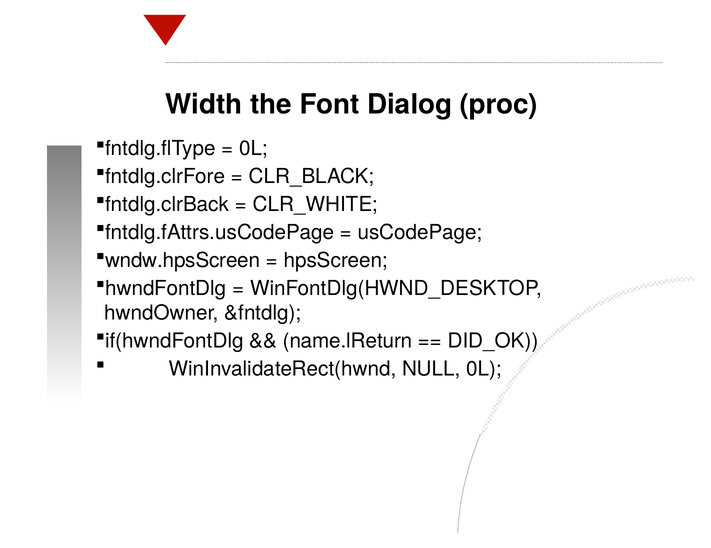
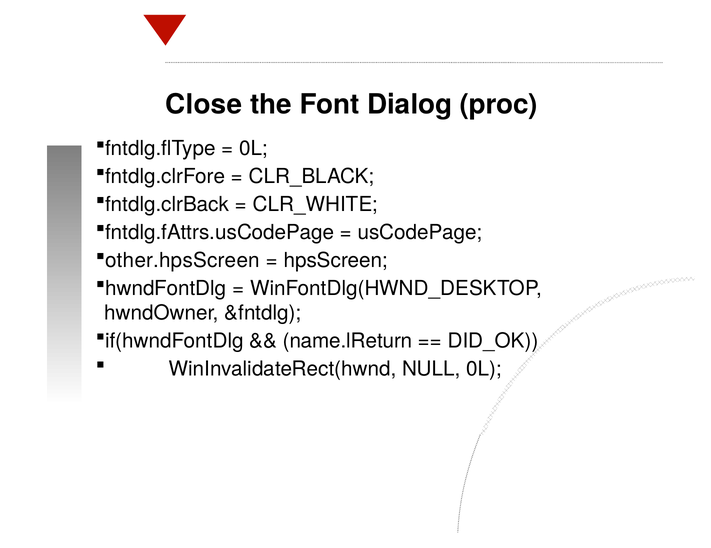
Width: Width -> Close (204, 105)
wndw.hpsScreen: wndw.hpsScreen -> other.hpsScreen (182, 260)
